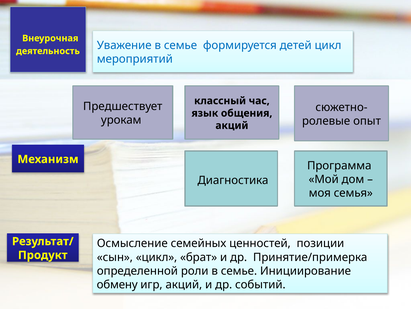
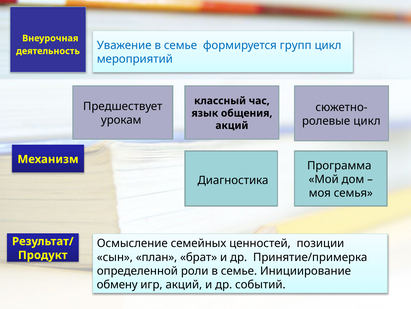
детей: детей -> групп (296, 45)
опыт: опыт -> цикл (367, 121)
сын цикл: цикл -> план (157, 257)
